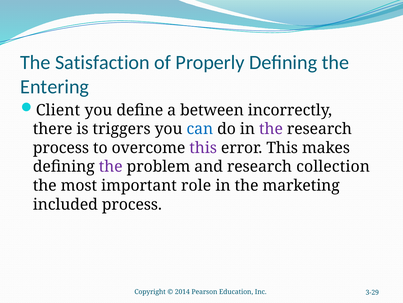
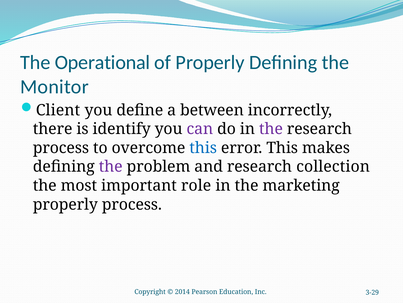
Satisfaction: Satisfaction -> Operational (103, 63)
Entering: Entering -> Monitor (55, 87)
triggers: triggers -> identify (122, 129)
can colour: blue -> purple (200, 129)
this colour: purple -> blue (203, 148)
included: included -> properly (65, 204)
